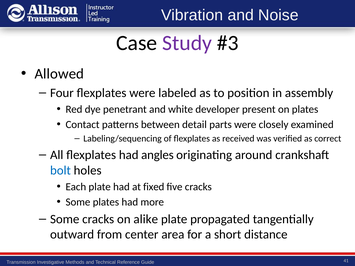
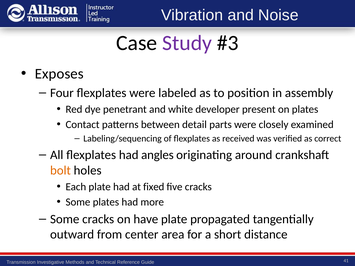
Allowed: Allowed -> Exposes (59, 74)
bolt colour: blue -> orange (60, 170)
alike: alike -> have (146, 219)
